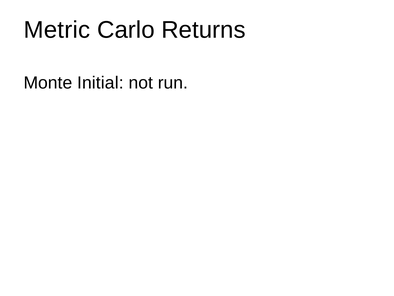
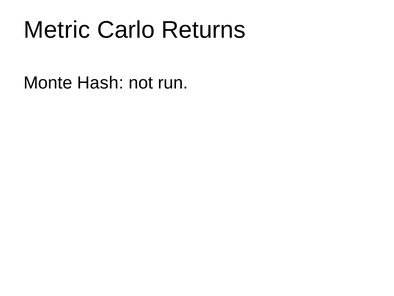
Initial: Initial -> Hash (100, 83)
